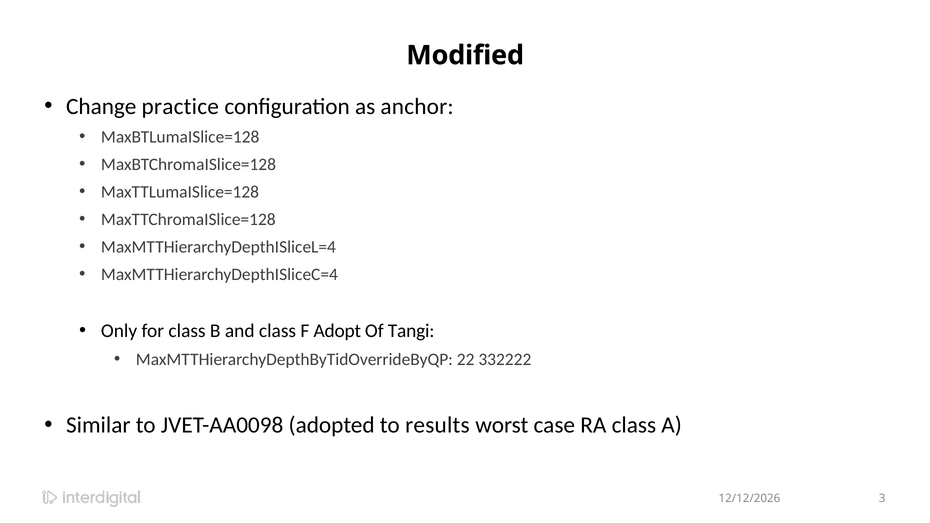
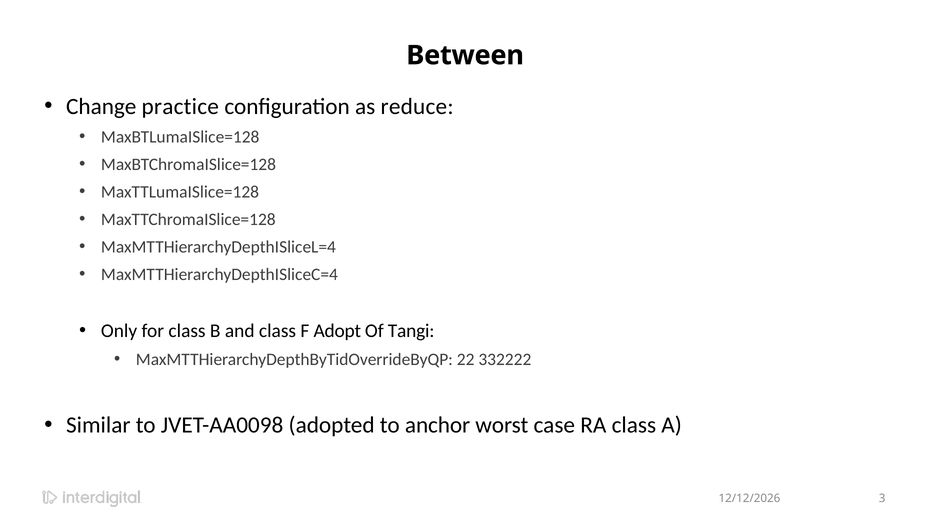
Modified: Modified -> Between (465, 55)
anchor: anchor -> reduce (417, 106)
results: results -> anchor (438, 425)
